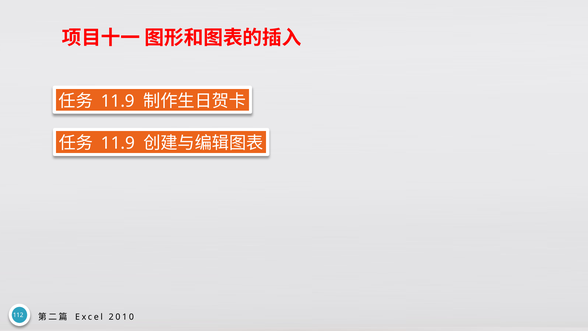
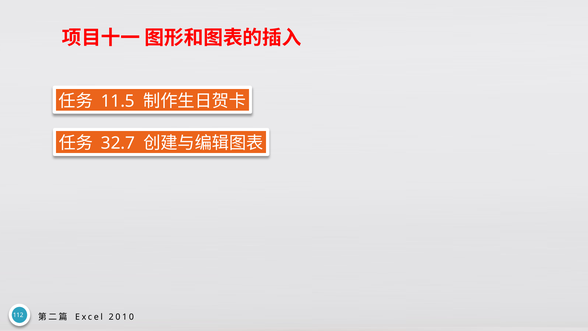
11.9: 11.9 -> 11.5 (118, 101)
11.9: 11.9 -> 32.7 (118, 143)
